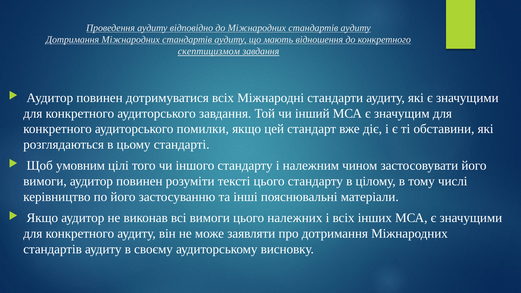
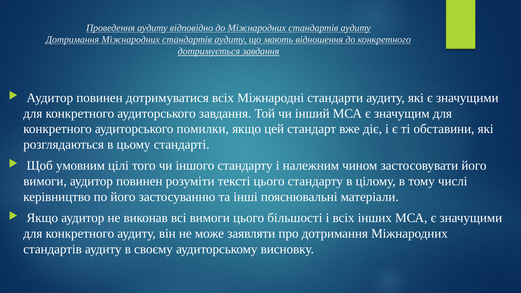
скептицизмом: скептицизмом -> дотримується (209, 51)
належних: належних -> більшості (295, 218)
